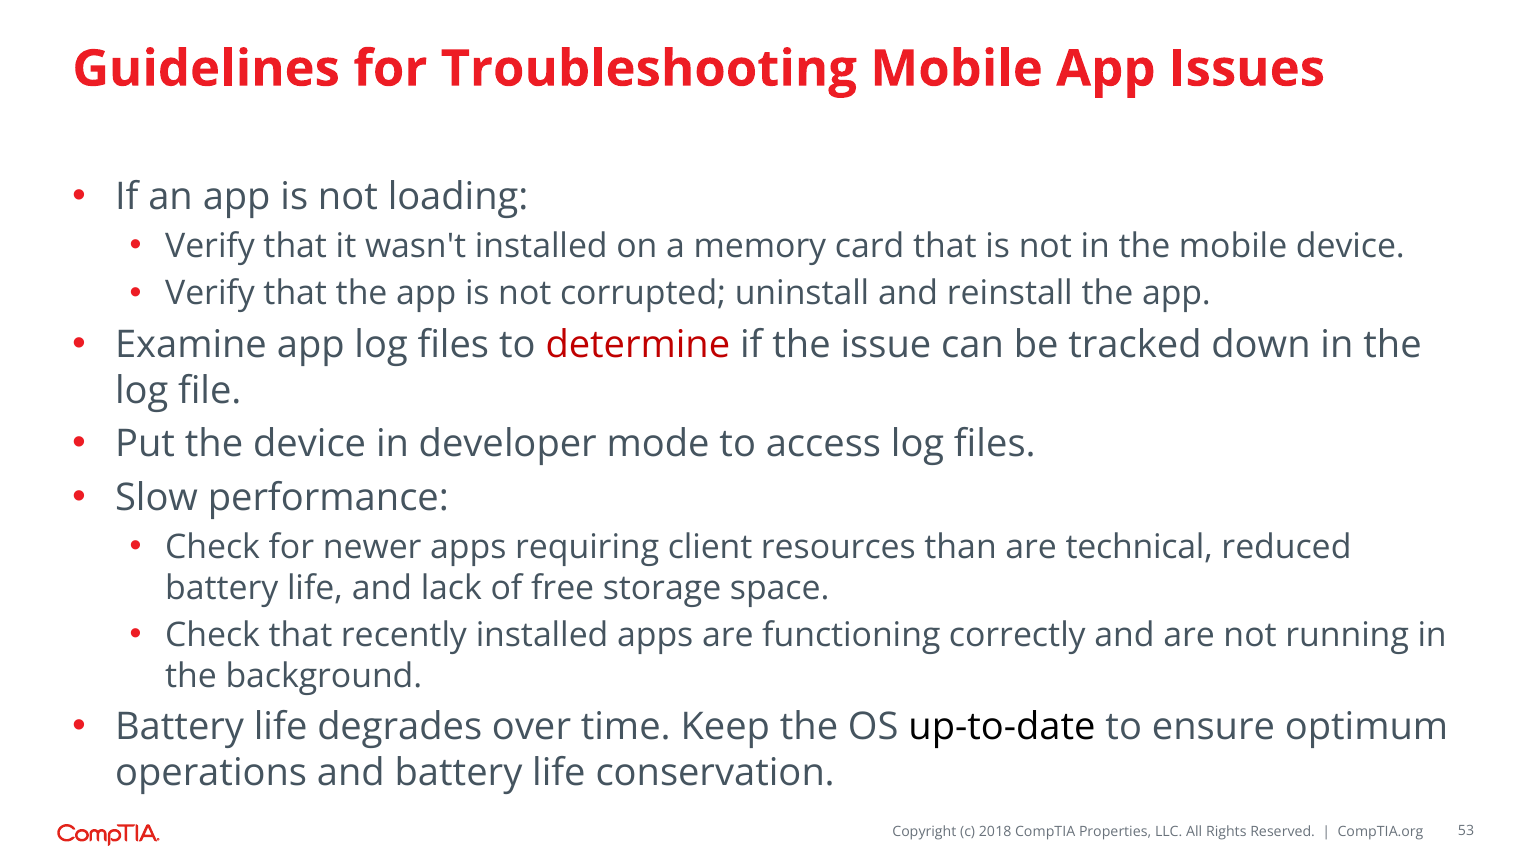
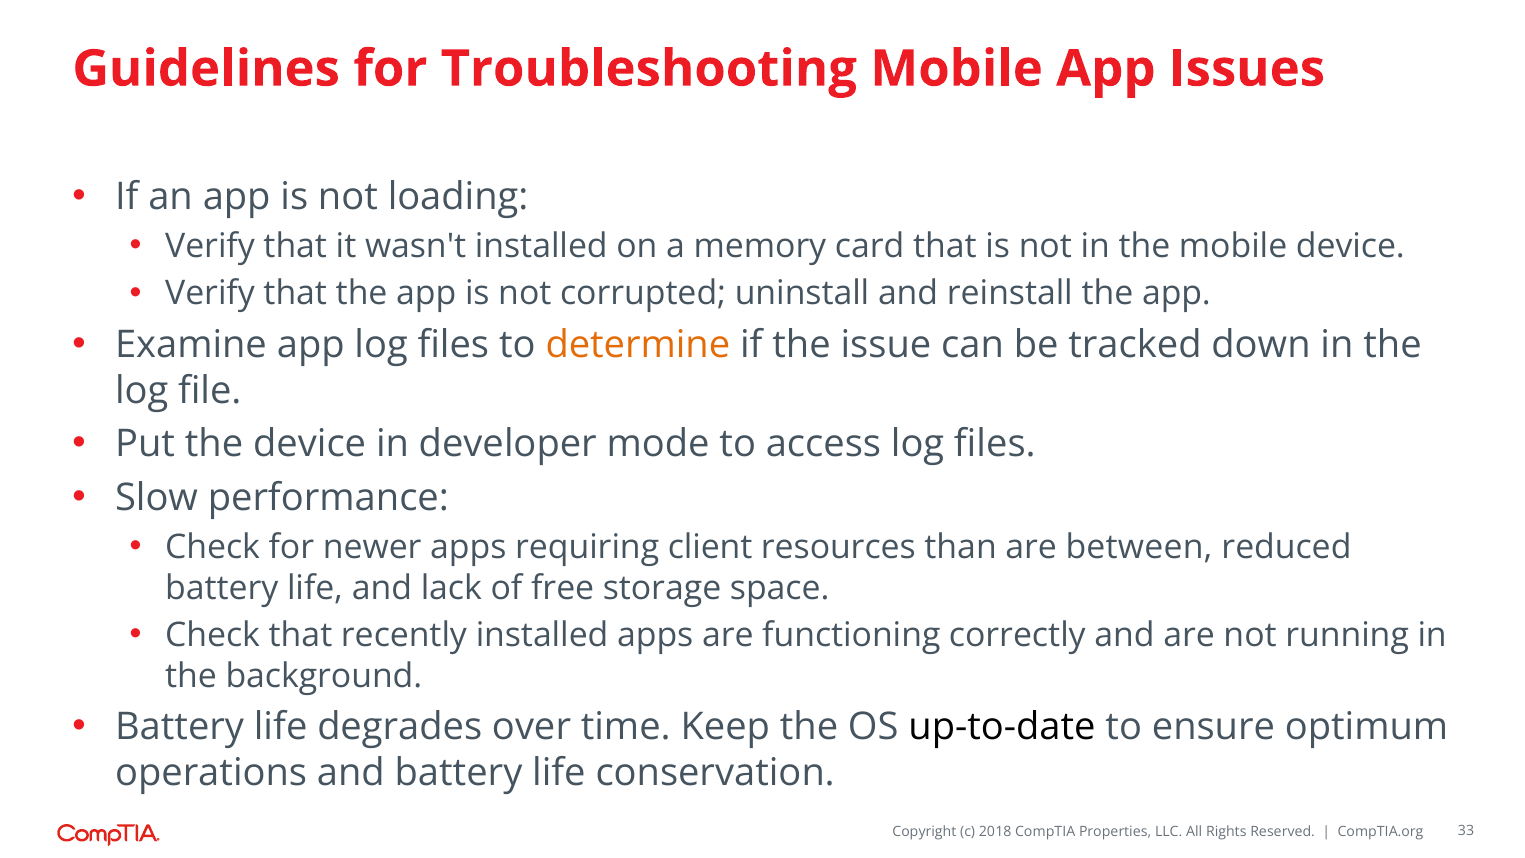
determine colour: red -> orange (638, 345)
technical: technical -> between (1139, 547)
53: 53 -> 33 (1466, 831)
